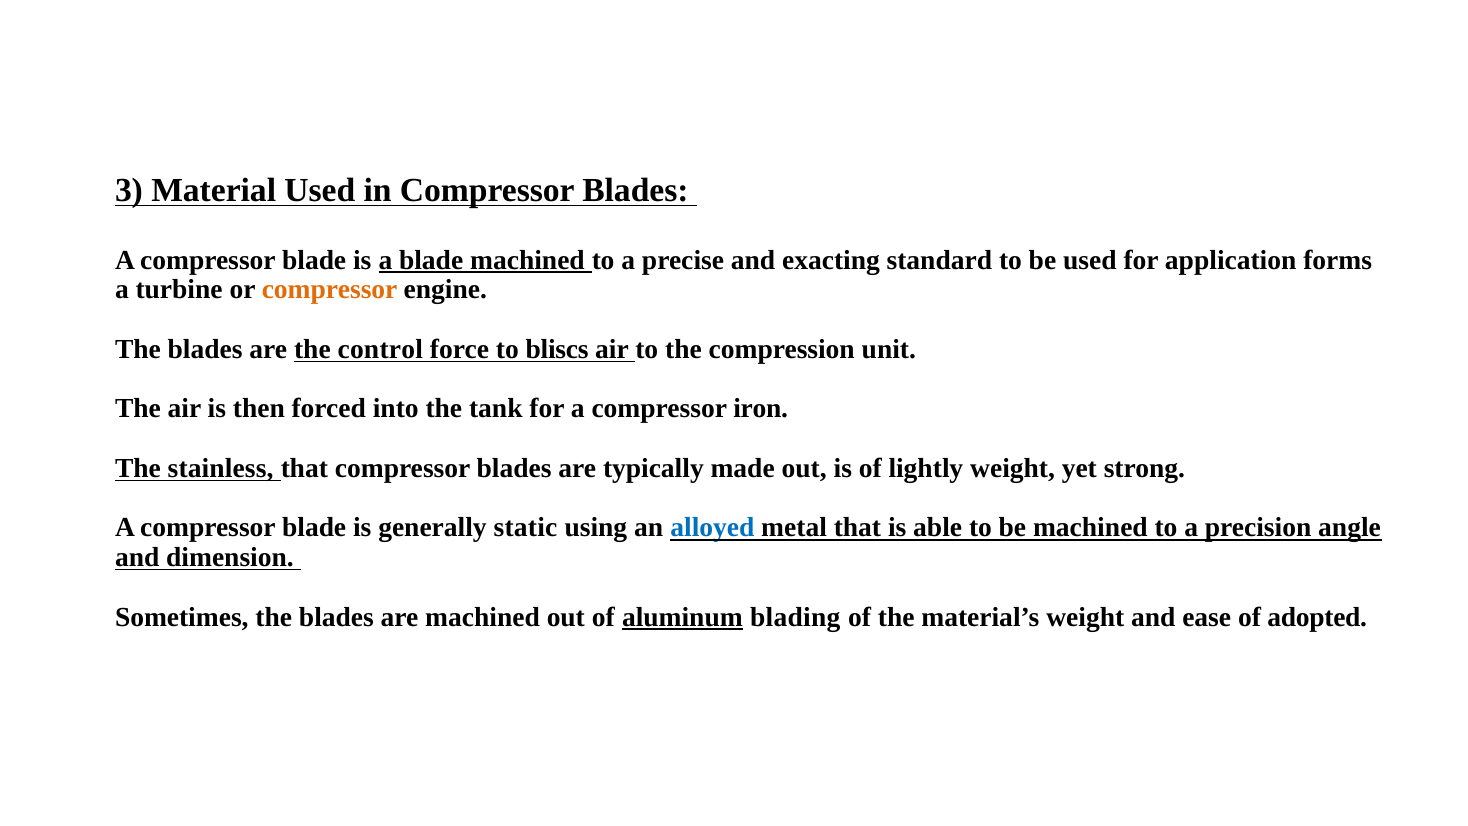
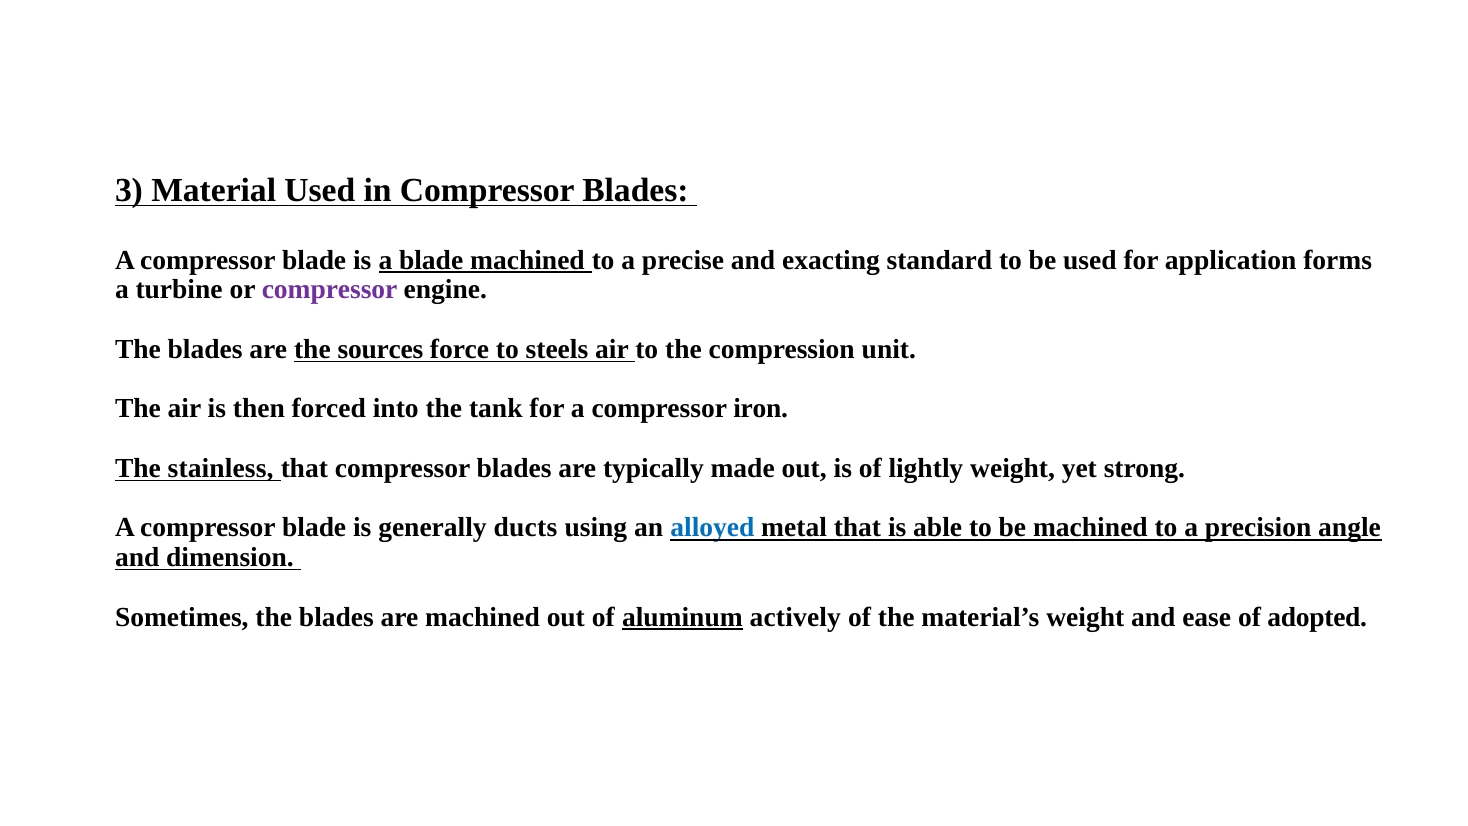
compressor colour: orange -> purple (330, 290)
control: control -> sources (380, 349)
bliscs: bliscs -> steels (557, 349)
static: static -> ducts (525, 528)
blading: blading -> actively (795, 617)
